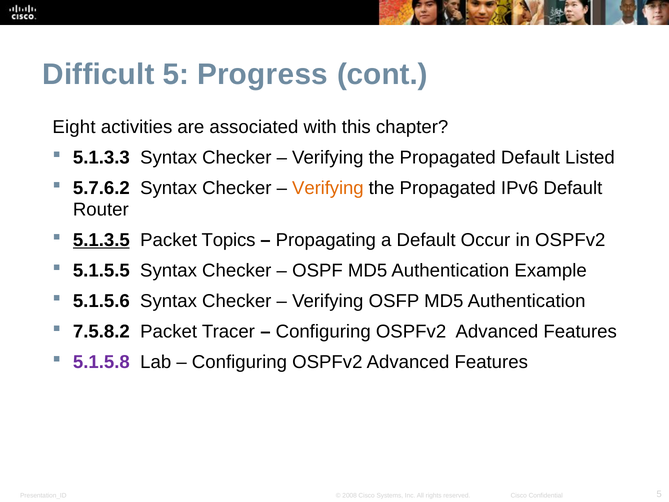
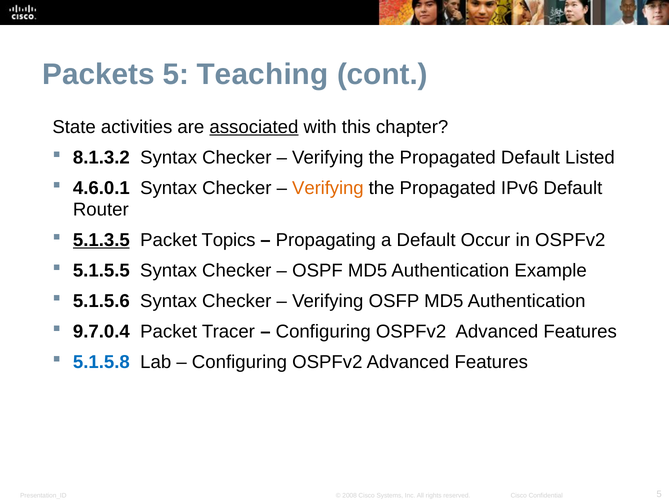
Difficult: Difficult -> Packets (99, 74)
Progress: Progress -> Teaching (263, 74)
Eight: Eight -> State (74, 127)
associated underline: none -> present (254, 127)
5.1.3.3: 5.1.3.3 -> 8.1.3.2 (101, 158)
5.7.6.2: 5.7.6.2 -> 4.6.0.1 (101, 188)
7.5.8.2: 7.5.8.2 -> 9.7.0.4 (101, 331)
5.1.5.8 colour: purple -> blue (101, 362)
